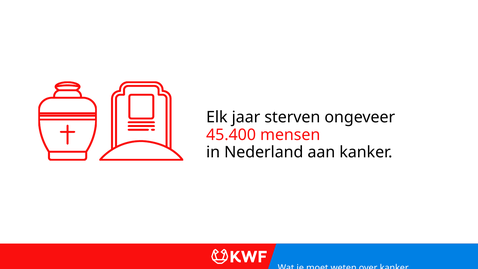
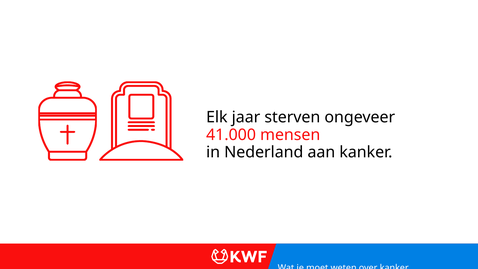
45.400: 45.400 -> 41.000 (231, 135)
